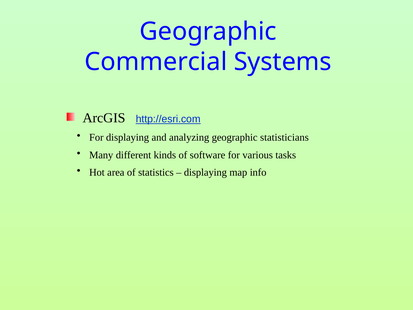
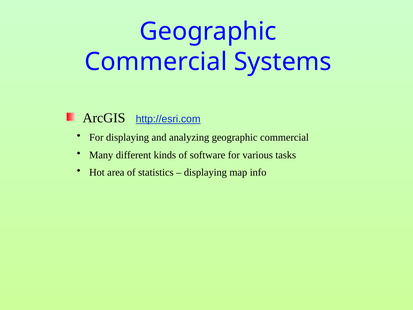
analyzing geographic statisticians: statisticians -> commercial (284, 137)
